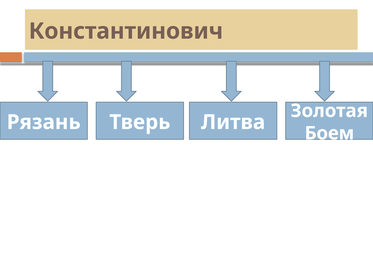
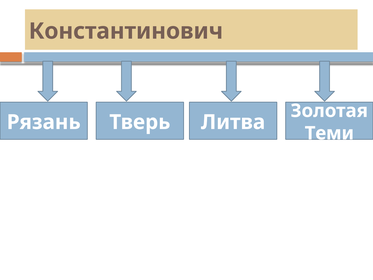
Боем: Боем -> Теми (329, 133)
